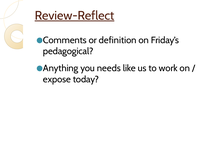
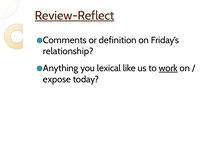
pedagogical: pedagogical -> relationship (68, 51)
needs: needs -> lexical (109, 68)
work underline: none -> present (168, 68)
